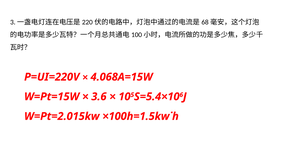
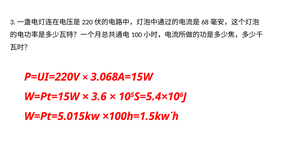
4.068A=15W: 4.068A=15W -> 3.068A=15W (122, 77)
W=Pt=2.015kw: W=Pt=2.015kw -> W=Pt=5.015kw (62, 116)
